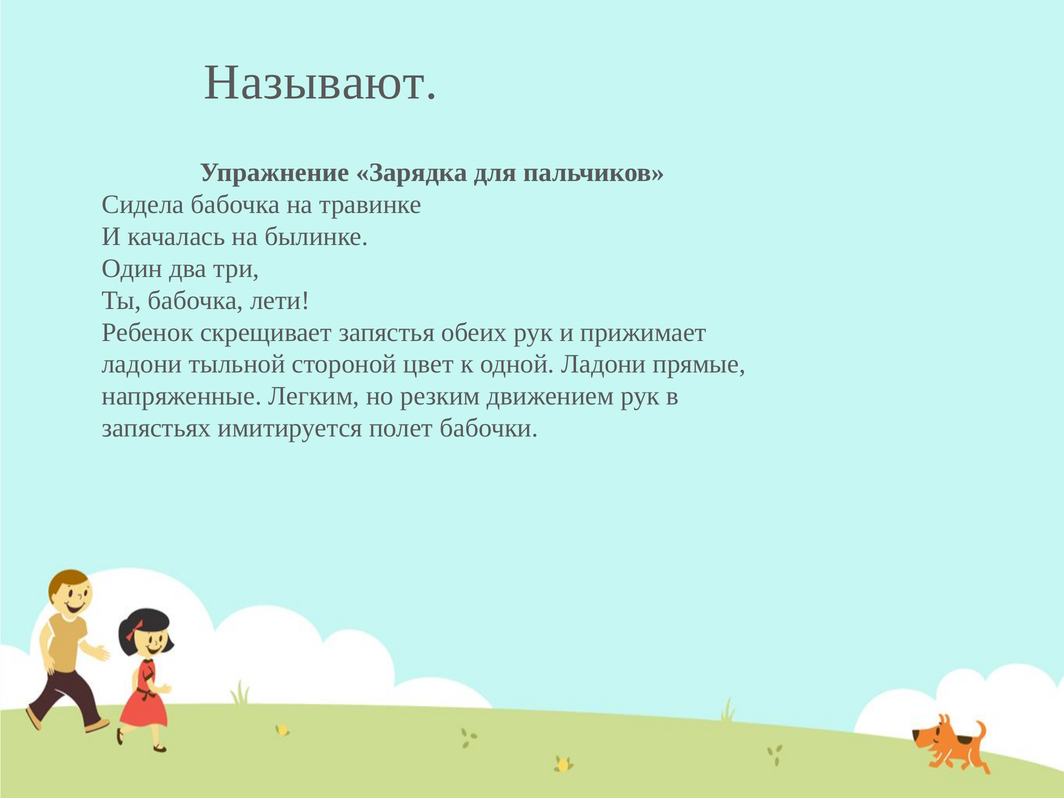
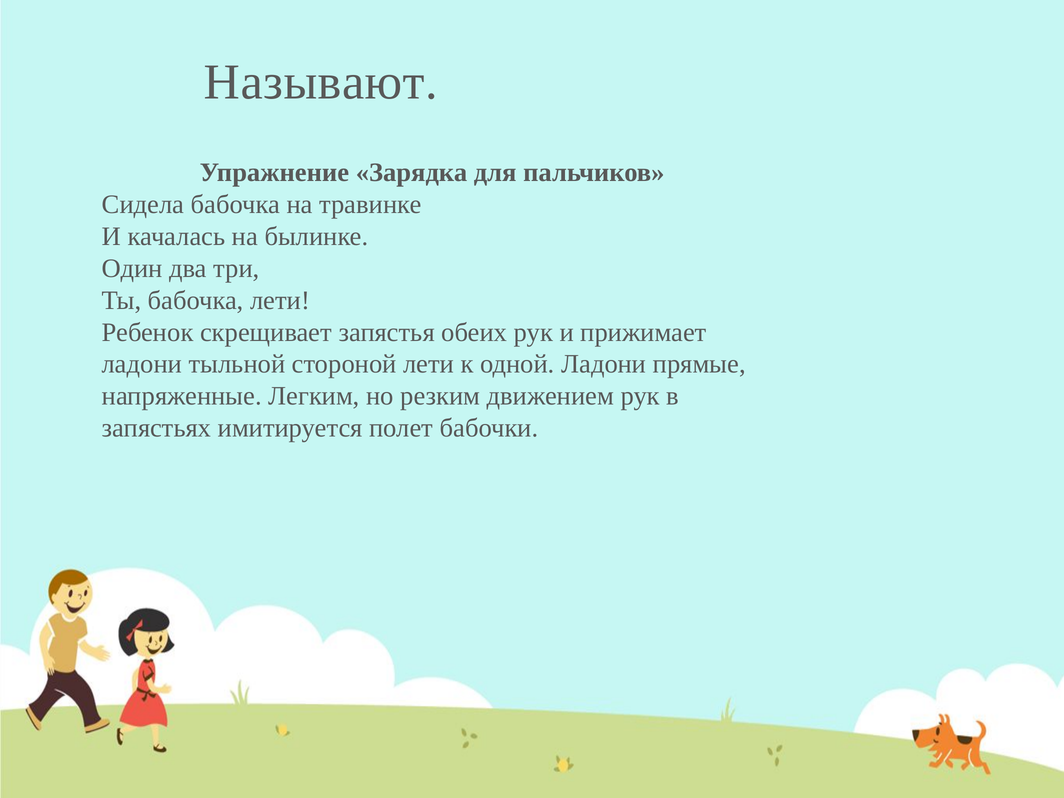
стороной цвет: цвет -> лети (429, 364)
